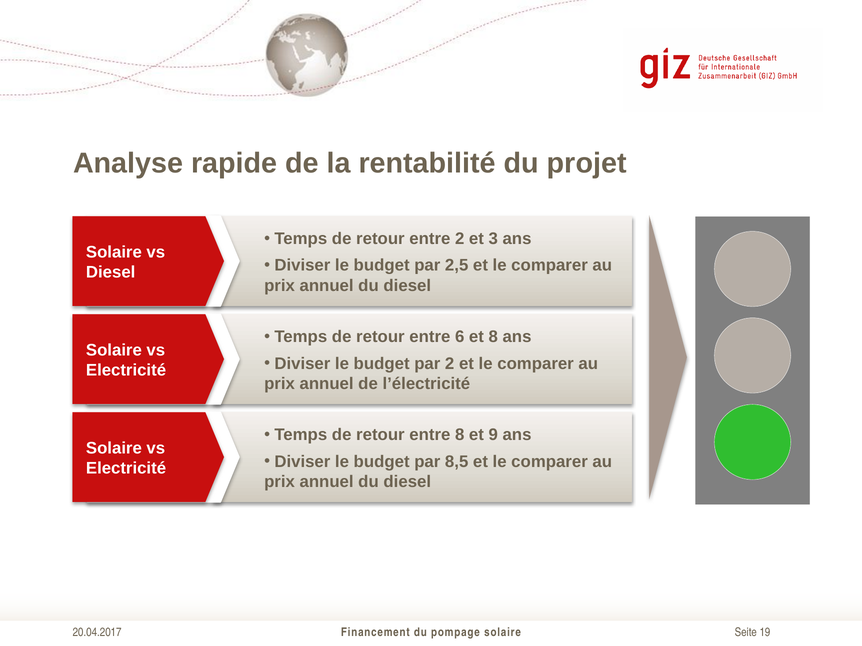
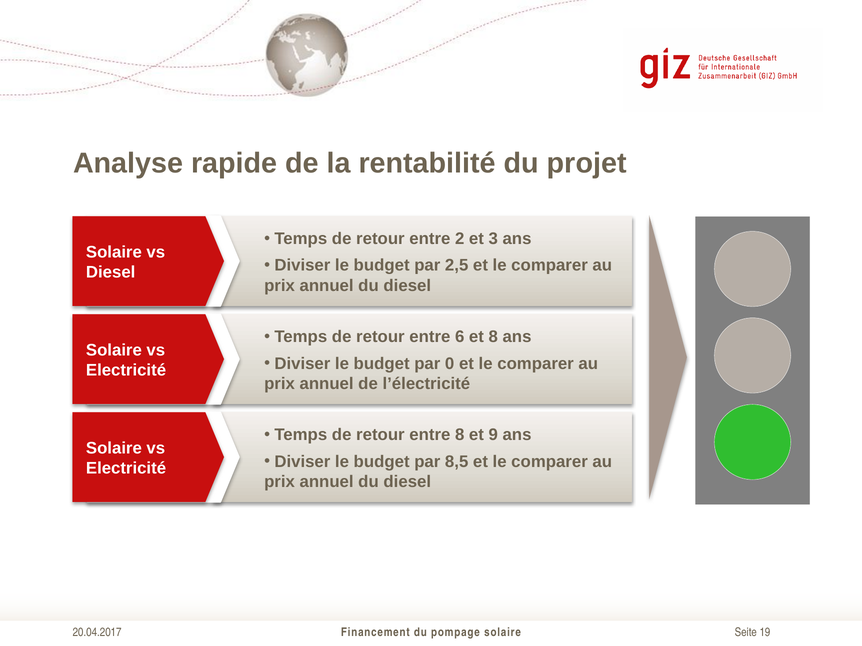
par 2: 2 -> 0 (450, 364)
